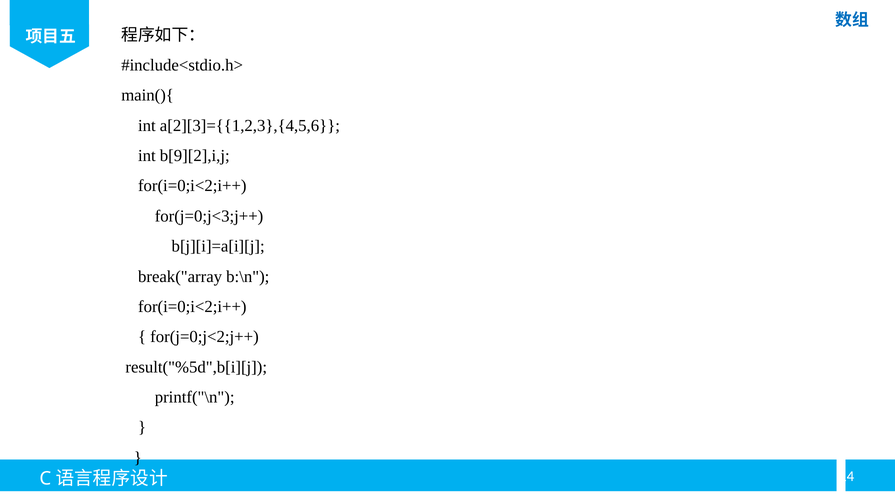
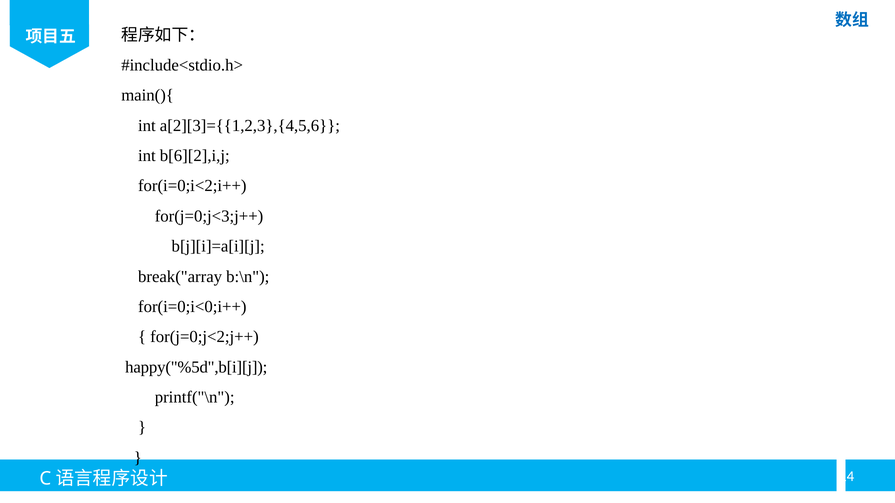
b[9][2],i,j: b[9][2],i,j -> b[6][2],i,j (195, 156)
for(i=0;i<2;i++: for(i=0;i<2;i++ -> for(i=0;i<0;i++ (192, 307)
result("%5d",b[i][j: result("%5d",b[i][j -> happy("%5d",b[i][j (196, 367)
